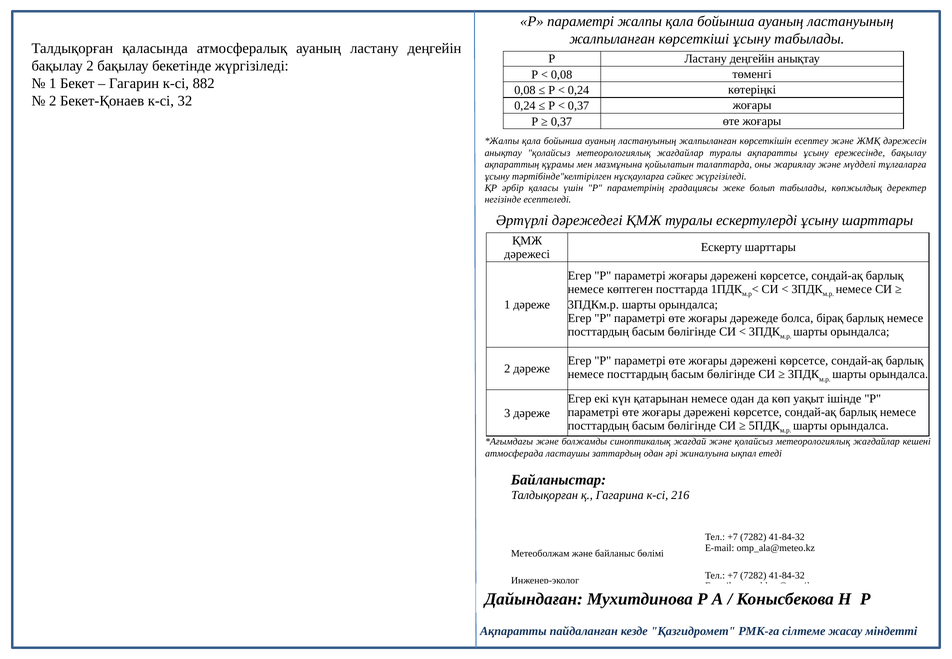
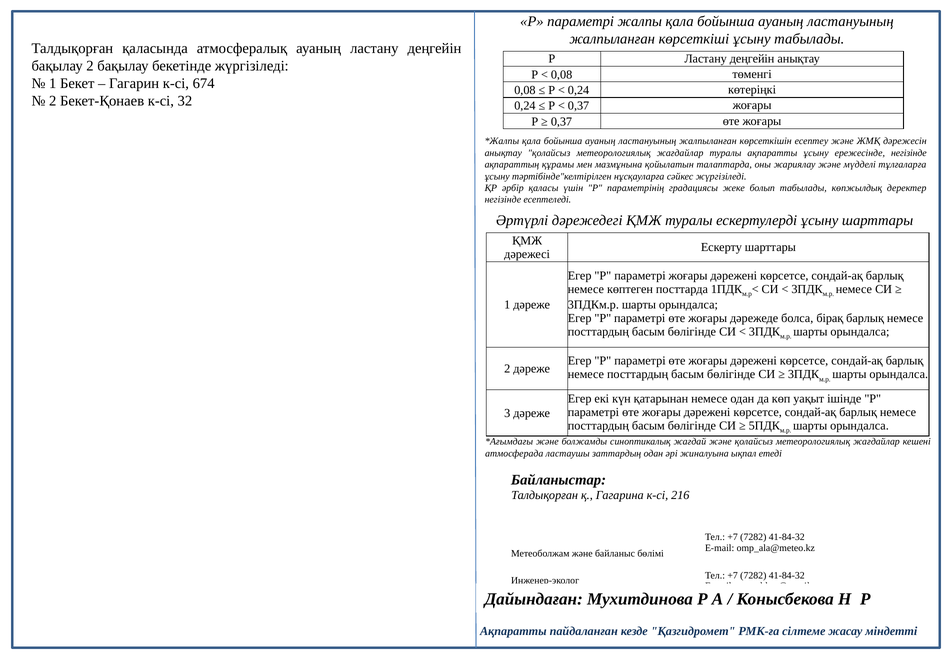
882: 882 -> 674 (204, 84)
ережесінде бақылау: бақылау -> негізінде (909, 153)
